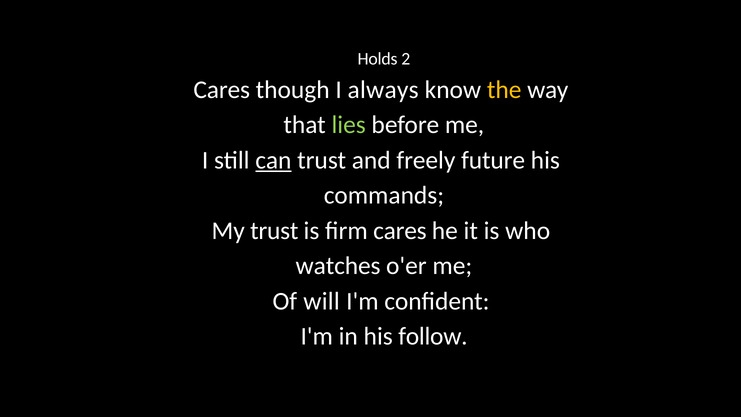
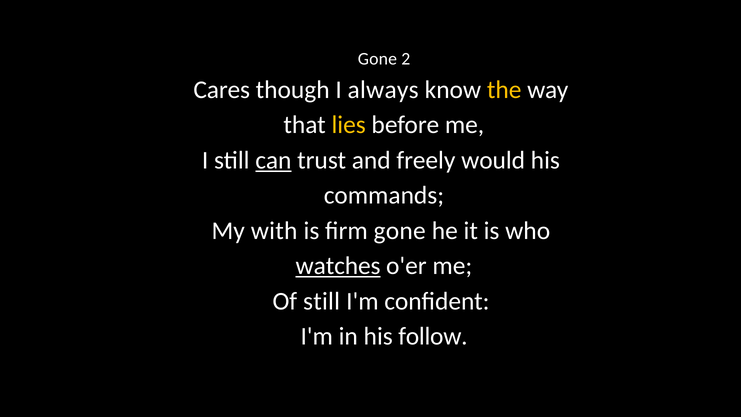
Holds: Holds -> Gone (377, 59)
lies colour: light green -> yellow (349, 125)
future: future -> would (493, 160)
My trust: trust -> with (274, 231)
firm cares: cares -> gone (400, 231)
watches underline: none -> present (338, 266)
Of will: will -> still (322, 301)
